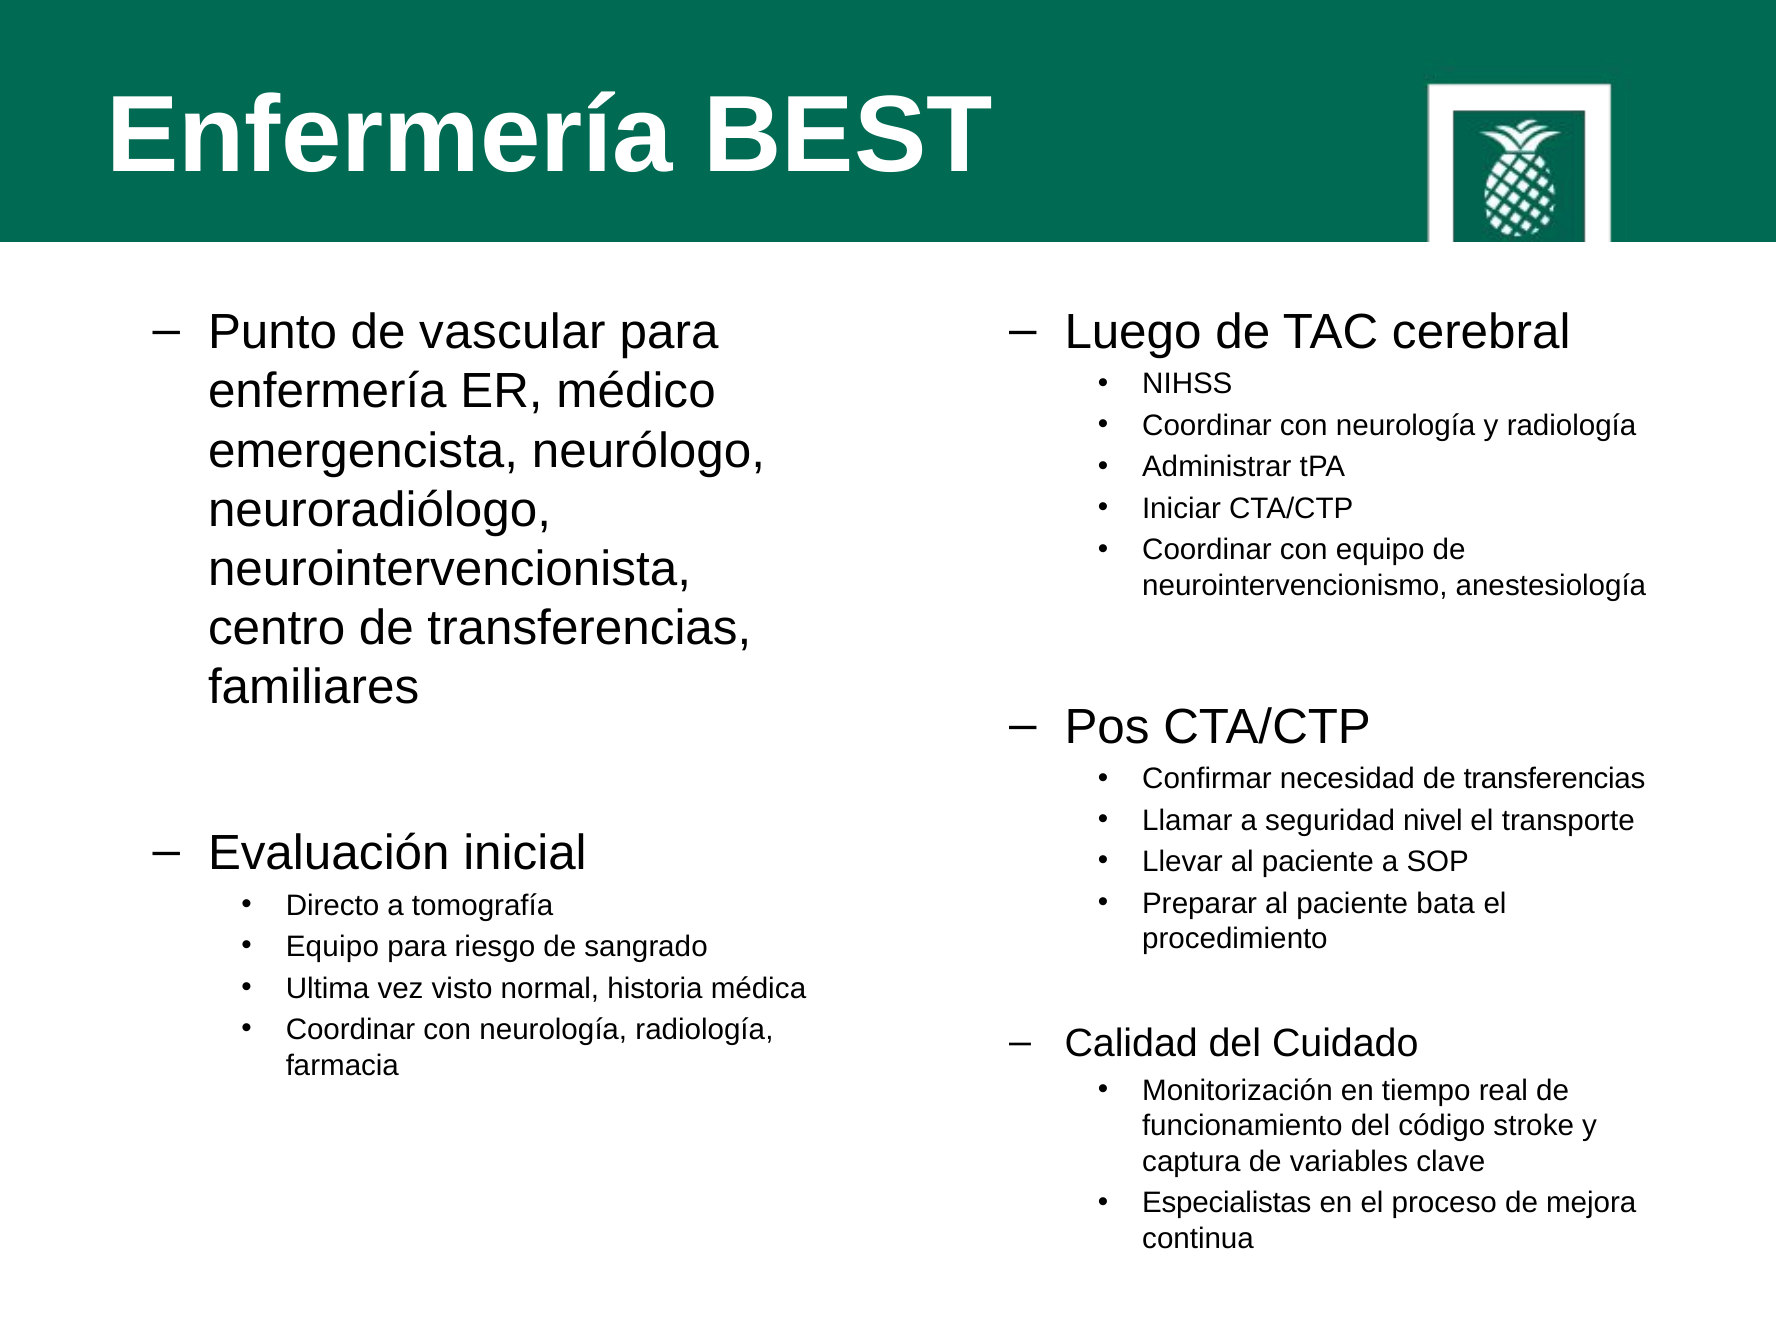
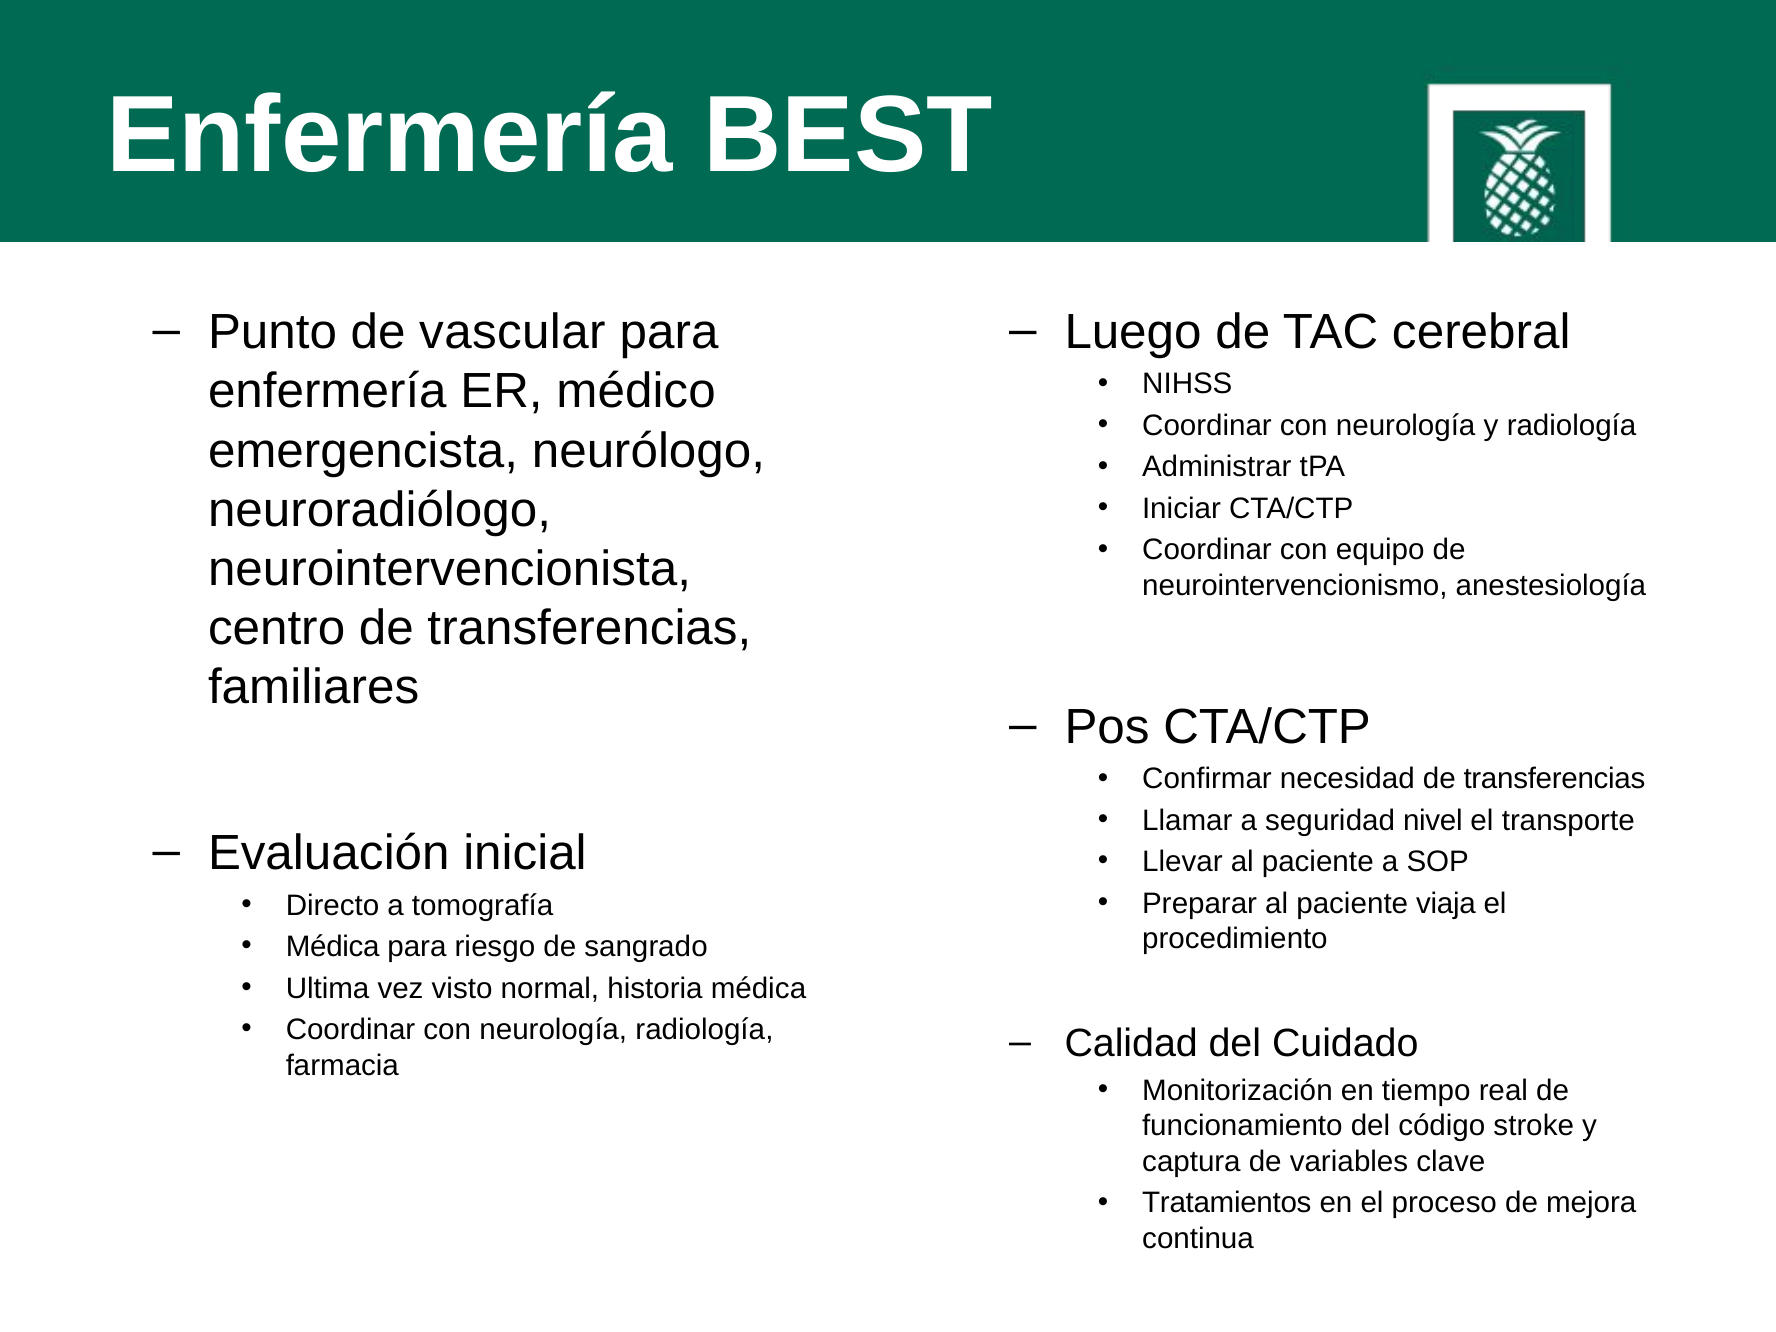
bata: bata -> viaja (1446, 903)
Equipo: Equipo -> Médica (333, 947)
Especialistas: Especialistas -> Tratamientos (1227, 1203)
